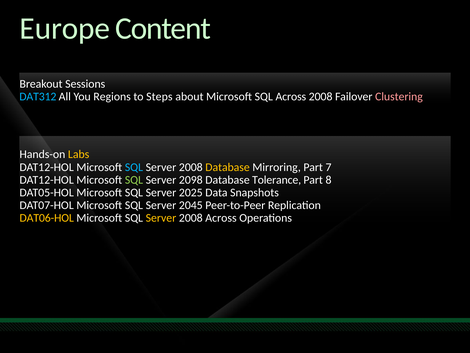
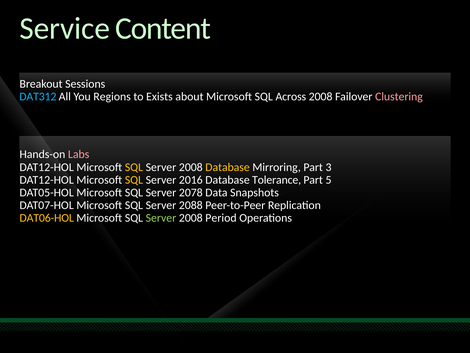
Europe: Europe -> Service (65, 28)
Steps: Steps -> Exists (159, 97)
Labs colour: yellow -> pink (79, 154)
SQL colour: light blue -> yellow (134, 167)
7: 7 -> 3 (328, 167)
SQL colour: light green -> yellow (134, 180)
2098: 2098 -> 2016 (191, 180)
8: 8 -> 5 (328, 180)
2025: 2025 -> 2078 (191, 192)
2045: 2045 -> 2088 (191, 205)
Server colour: yellow -> light green (161, 218)
2008 Across: Across -> Period (221, 218)
